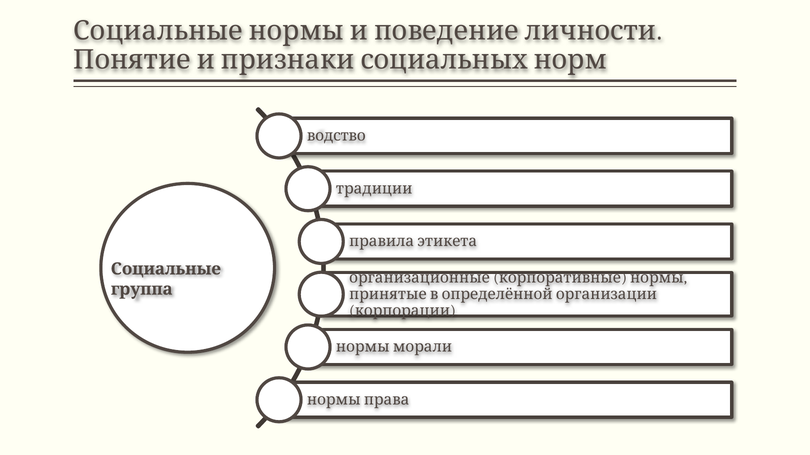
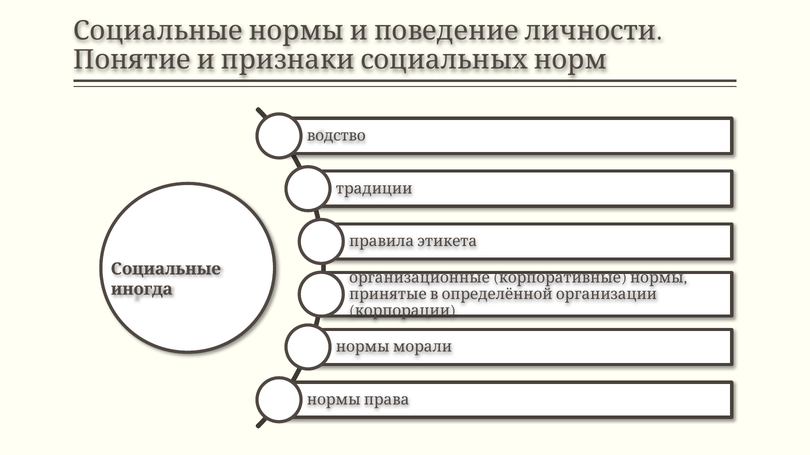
группа: группа -> иногда (142, 290)
